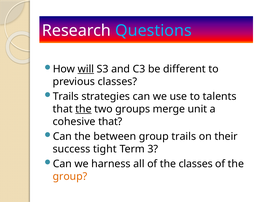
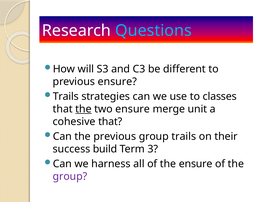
will underline: present -> none (86, 69)
previous classes: classes -> ensure (117, 82)
talents: talents -> classes (220, 97)
two groups: groups -> ensure (133, 109)
the between: between -> previous (115, 137)
tight: tight -> build (105, 149)
the classes: classes -> ensure (196, 164)
group colour: orange -> purple (70, 177)
